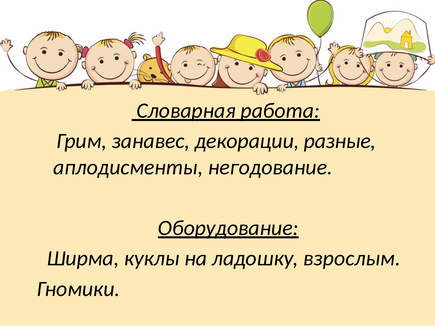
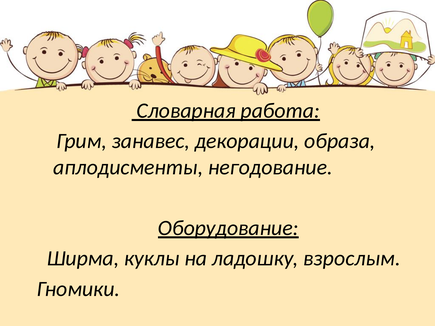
разные: разные -> образа (340, 141)
